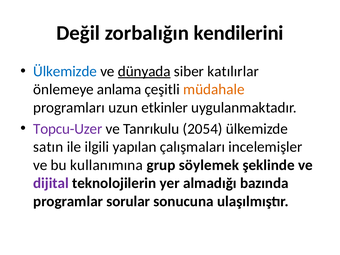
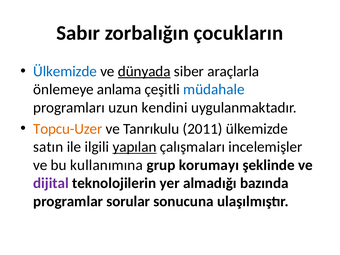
Değil: Değil -> Sabır (78, 33)
kendilerini: kendilerini -> çocukların (238, 33)
katılırlar: katılırlar -> araçlarla (233, 71)
müdahale colour: orange -> blue (214, 89)
etkinler: etkinler -> kendini (165, 108)
Topcu-Uzer colour: purple -> orange (68, 129)
2054: 2054 -> 2011 (203, 129)
yapılan underline: none -> present (135, 147)
söylemek: söylemek -> korumayı (209, 165)
